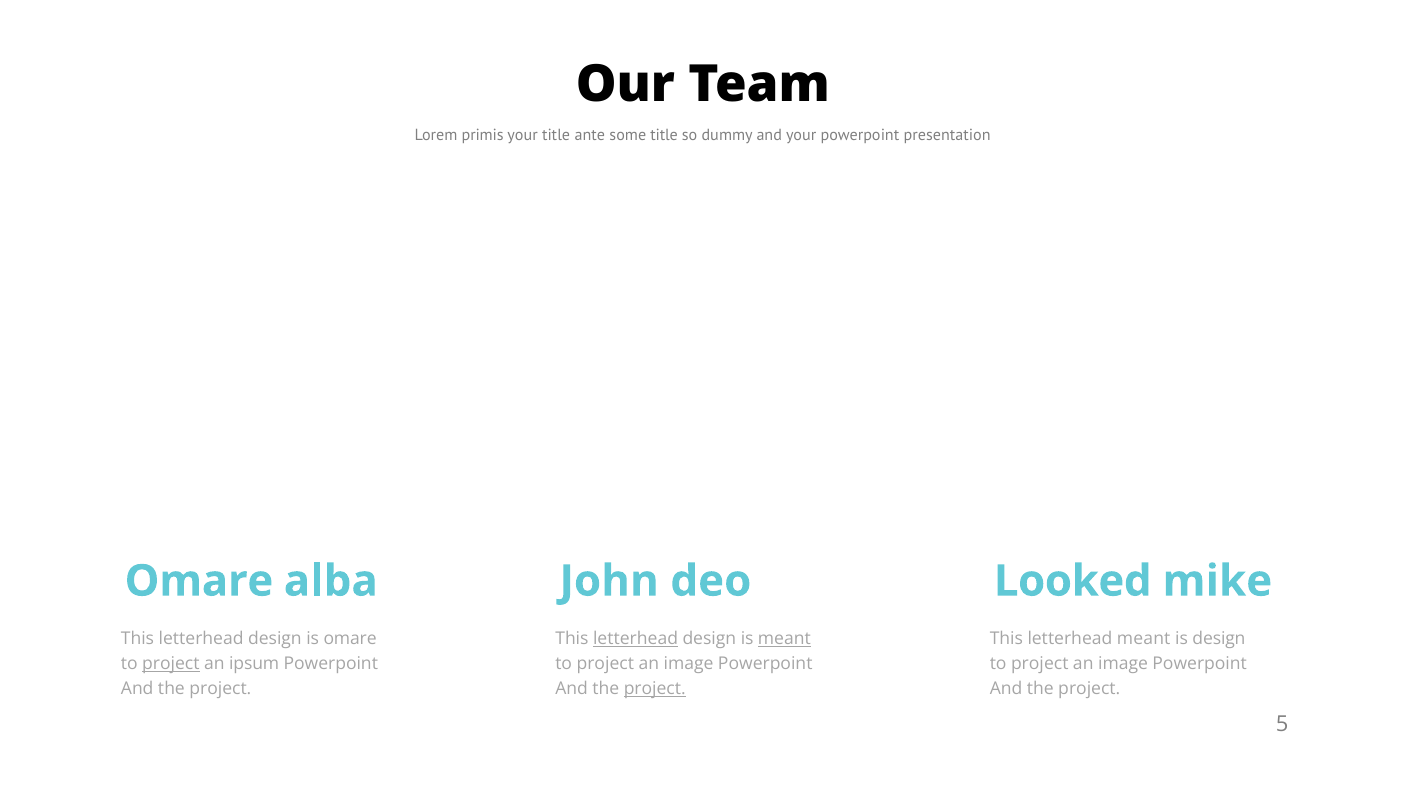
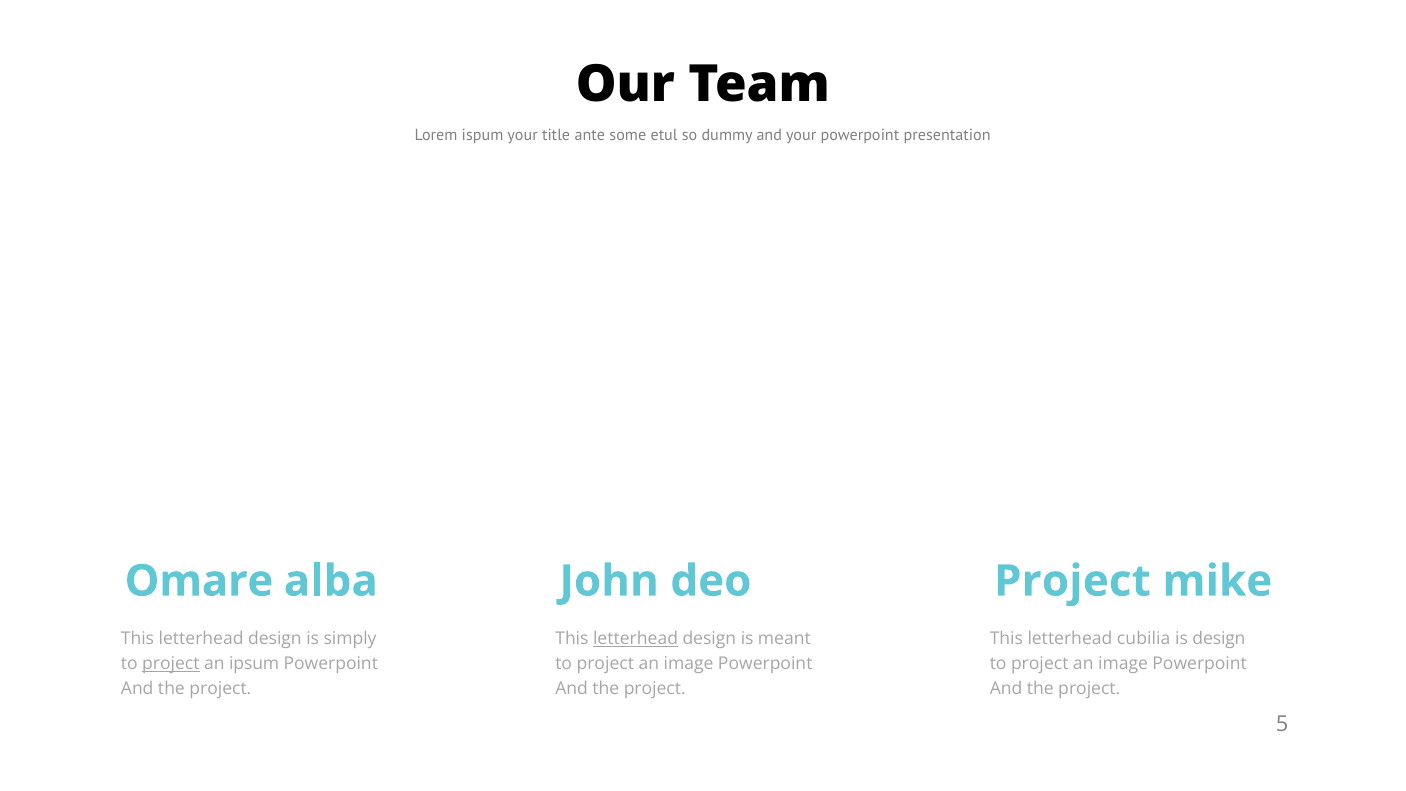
primis: primis -> ispum (483, 135)
some title: title -> etul (664, 135)
Looked: Looked -> Project (1072, 581)
is omare: omare -> simply (350, 639)
meant underline: present -> none (784, 639)
letterhead meant: meant -> cubilia (1144, 639)
project underline: present -> none (655, 688)
